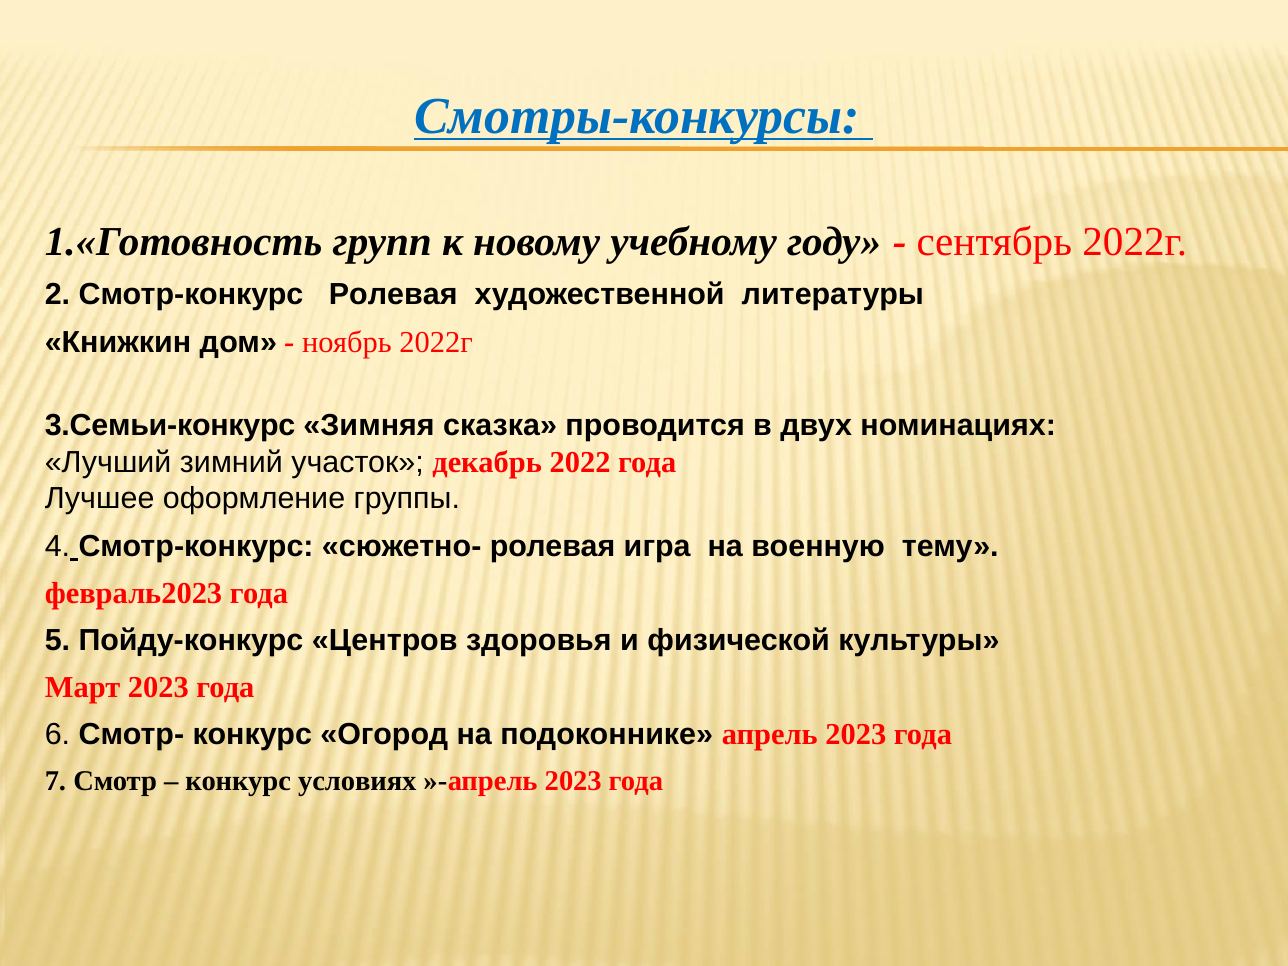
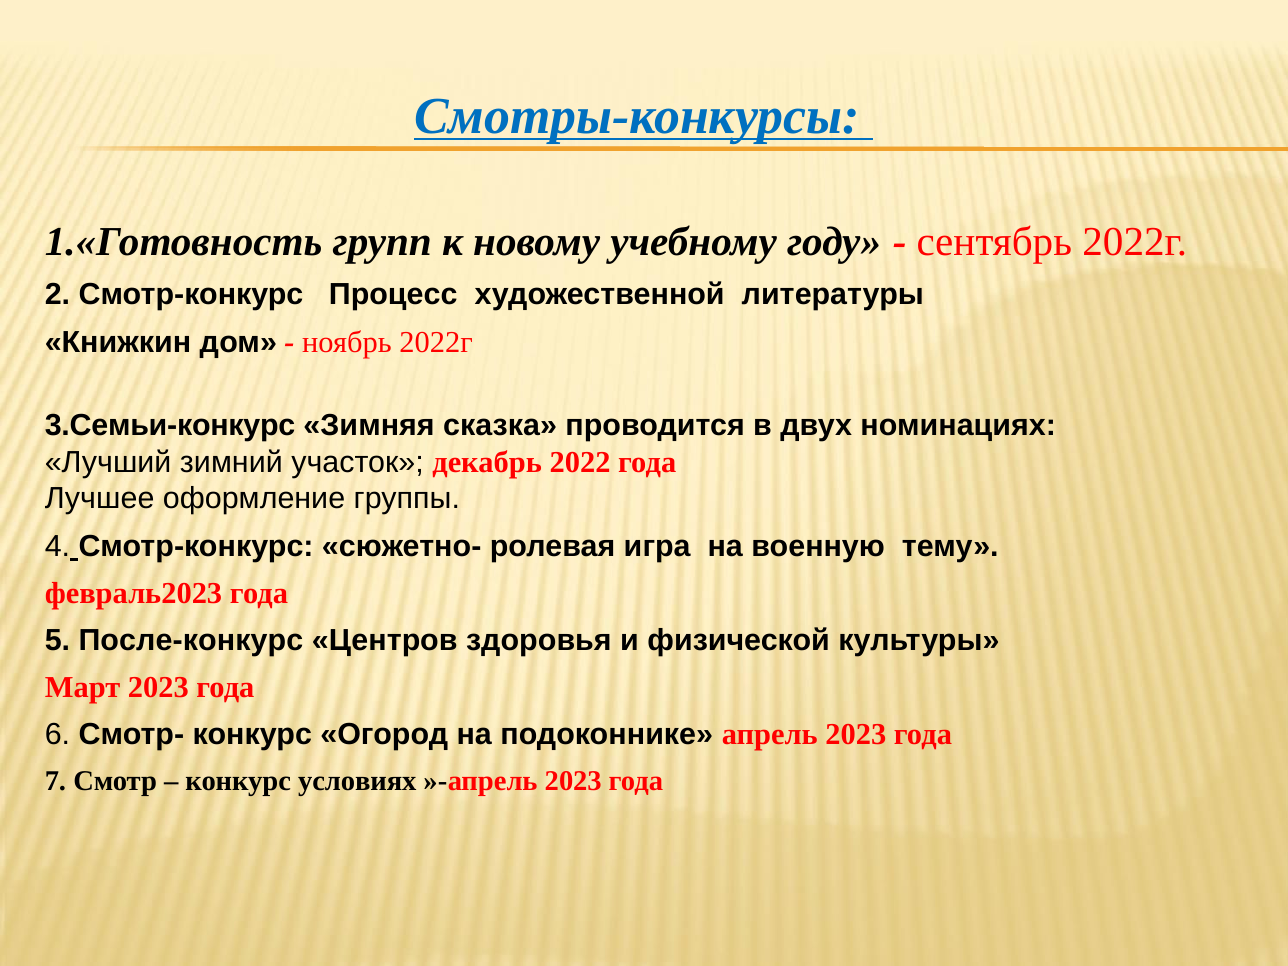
Смотр-конкурс Ролевая: Ролевая -> Процесс (393, 295)
Пойду-конкурс: Пойду-конкурс -> После-конкурс (191, 640)
